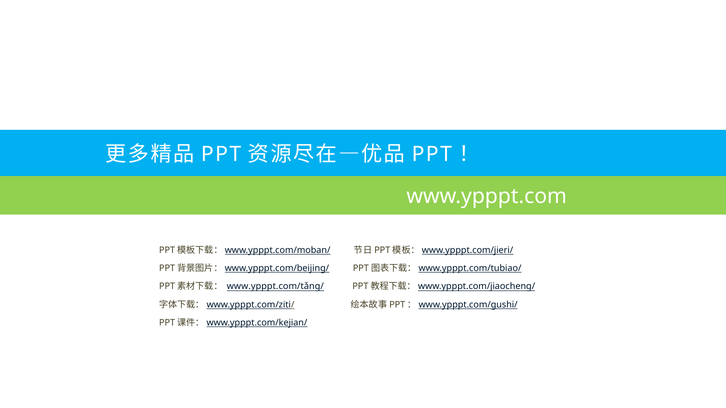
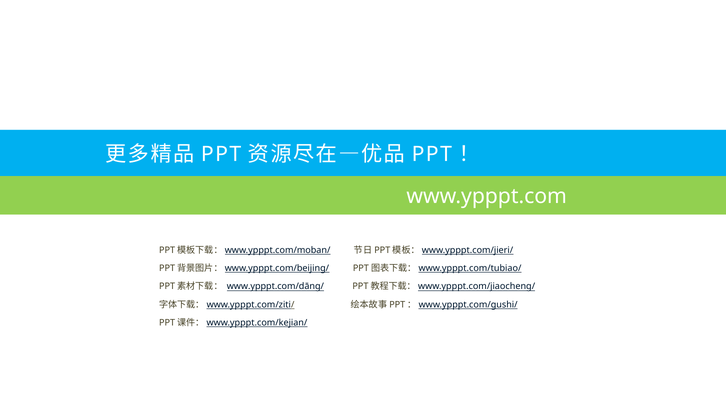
www.ypppt.com/tǎng/: www.ypppt.com/tǎng/ -> www.ypppt.com/dāng/ (275, 287)
